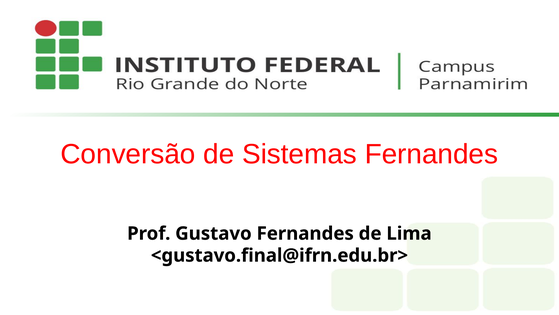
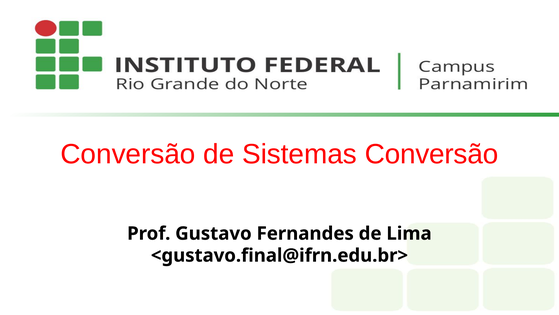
Sistemas Fernandes: Fernandes -> Conversão (432, 154)
